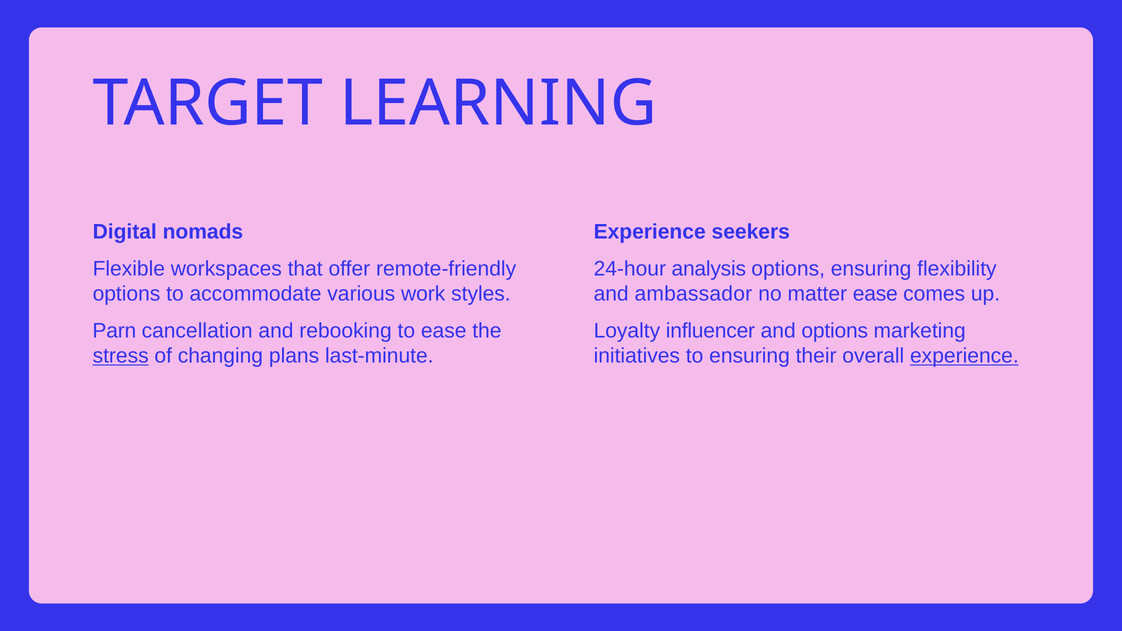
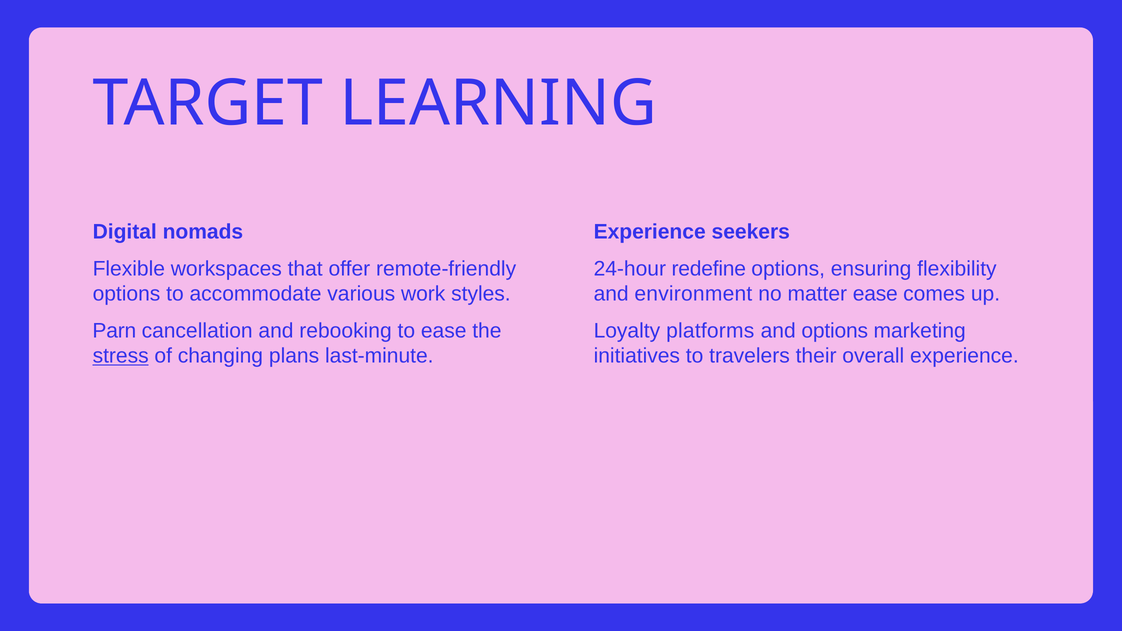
analysis: analysis -> redefine (709, 269)
ambassador: ambassador -> environment (693, 294)
influencer: influencer -> platforms (710, 331)
to ensuring: ensuring -> travelers (750, 356)
experience underline: present -> none (964, 356)
